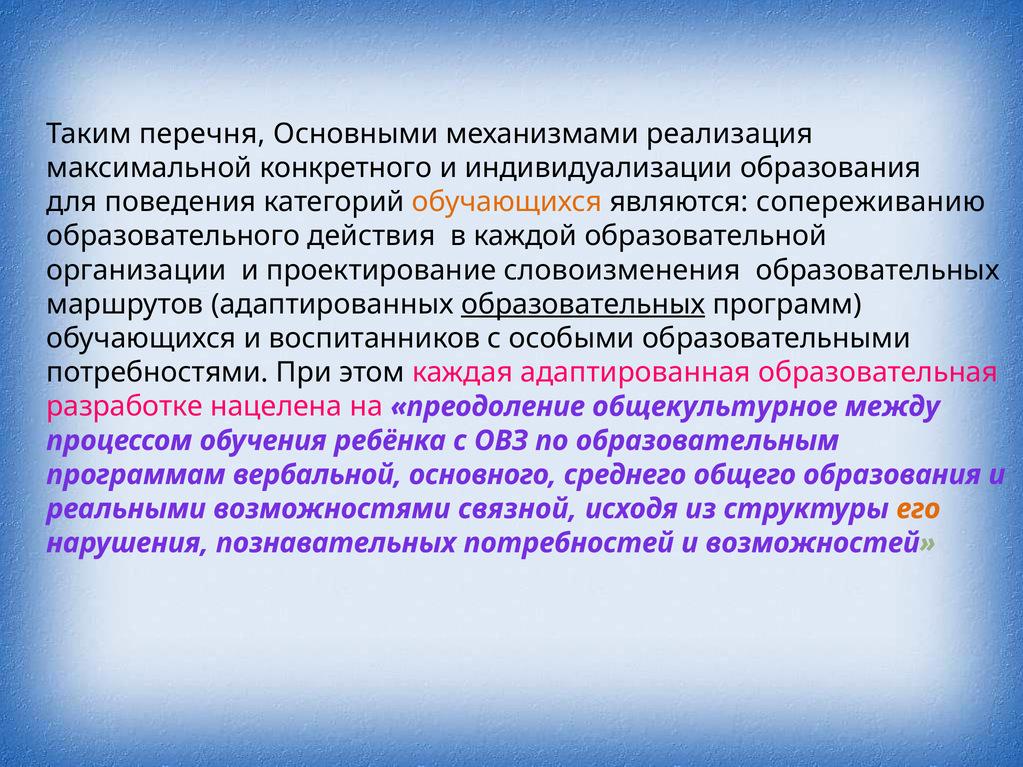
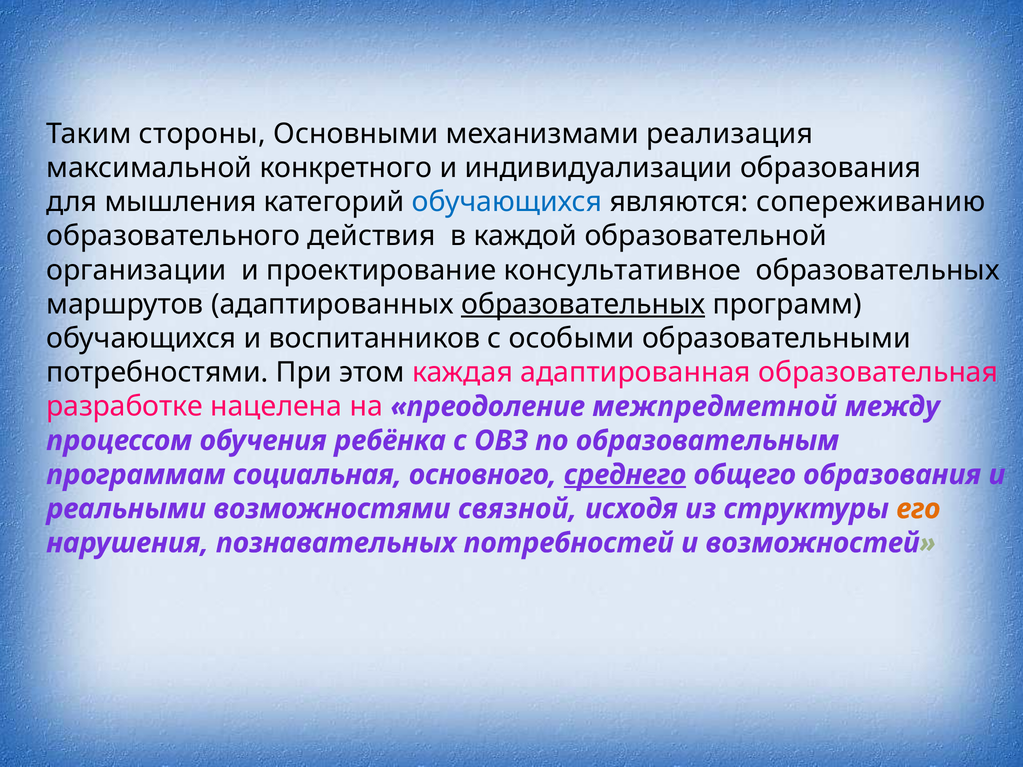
перечня: перечня -> стороны (202, 134)
поведения: поведения -> мышления (181, 202)
обучающихся colour: orange -> blue (507, 202)
словоизменения: словоизменения -> консультативное (622, 270)
общекультурное: общекультурное -> межпредметной (715, 407)
вербальной: вербальной -> социальная (317, 475)
среднего underline: none -> present (625, 475)
